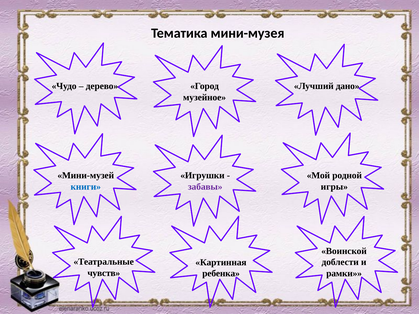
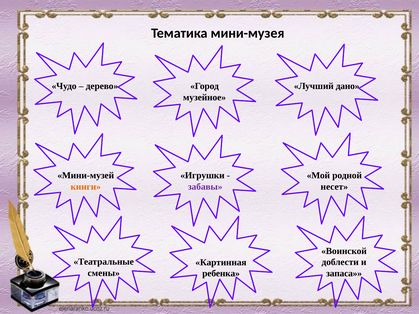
книги colour: blue -> orange (86, 187)
игры: игры -> несет (334, 187)
чувств: чувств -> смены (104, 273)
рамки: рамки -> запаса (344, 274)
